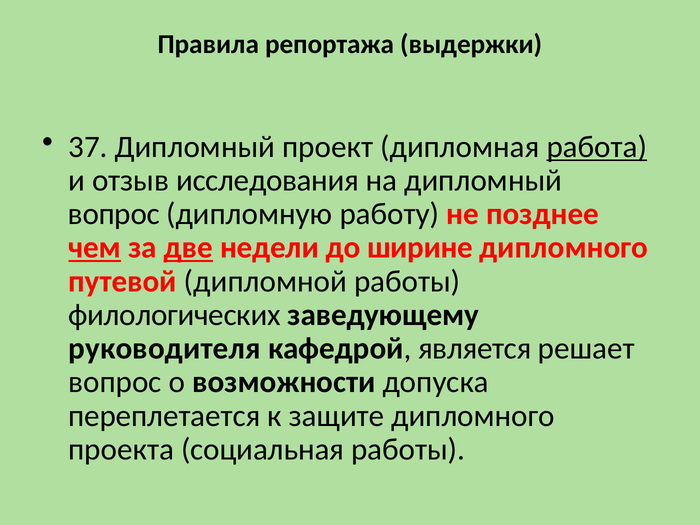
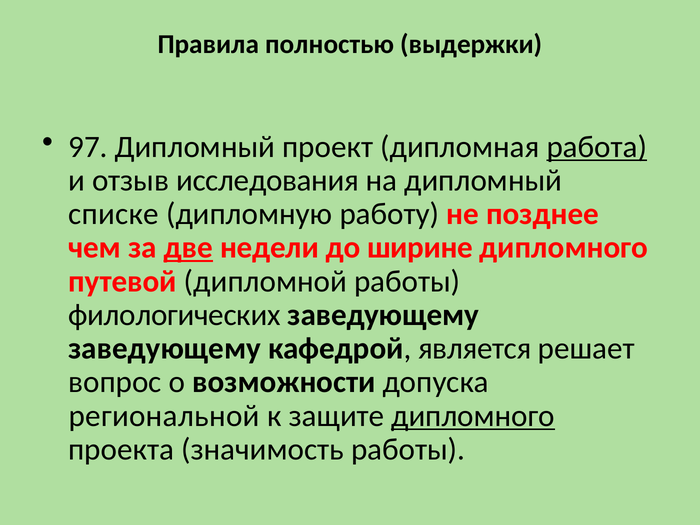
репортажа: репортажа -> полностью (330, 44)
37: 37 -> 97 (88, 147)
вопрос: вопрос -> списке (114, 214)
чем underline: present -> none (95, 248)
руководителя: руководителя -> заведующему (165, 349)
переплетается: переплетается -> региональной (164, 416)
дипломного underline: none -> present (473, 416)
социальная: социальная -> значимость (262, 449)
